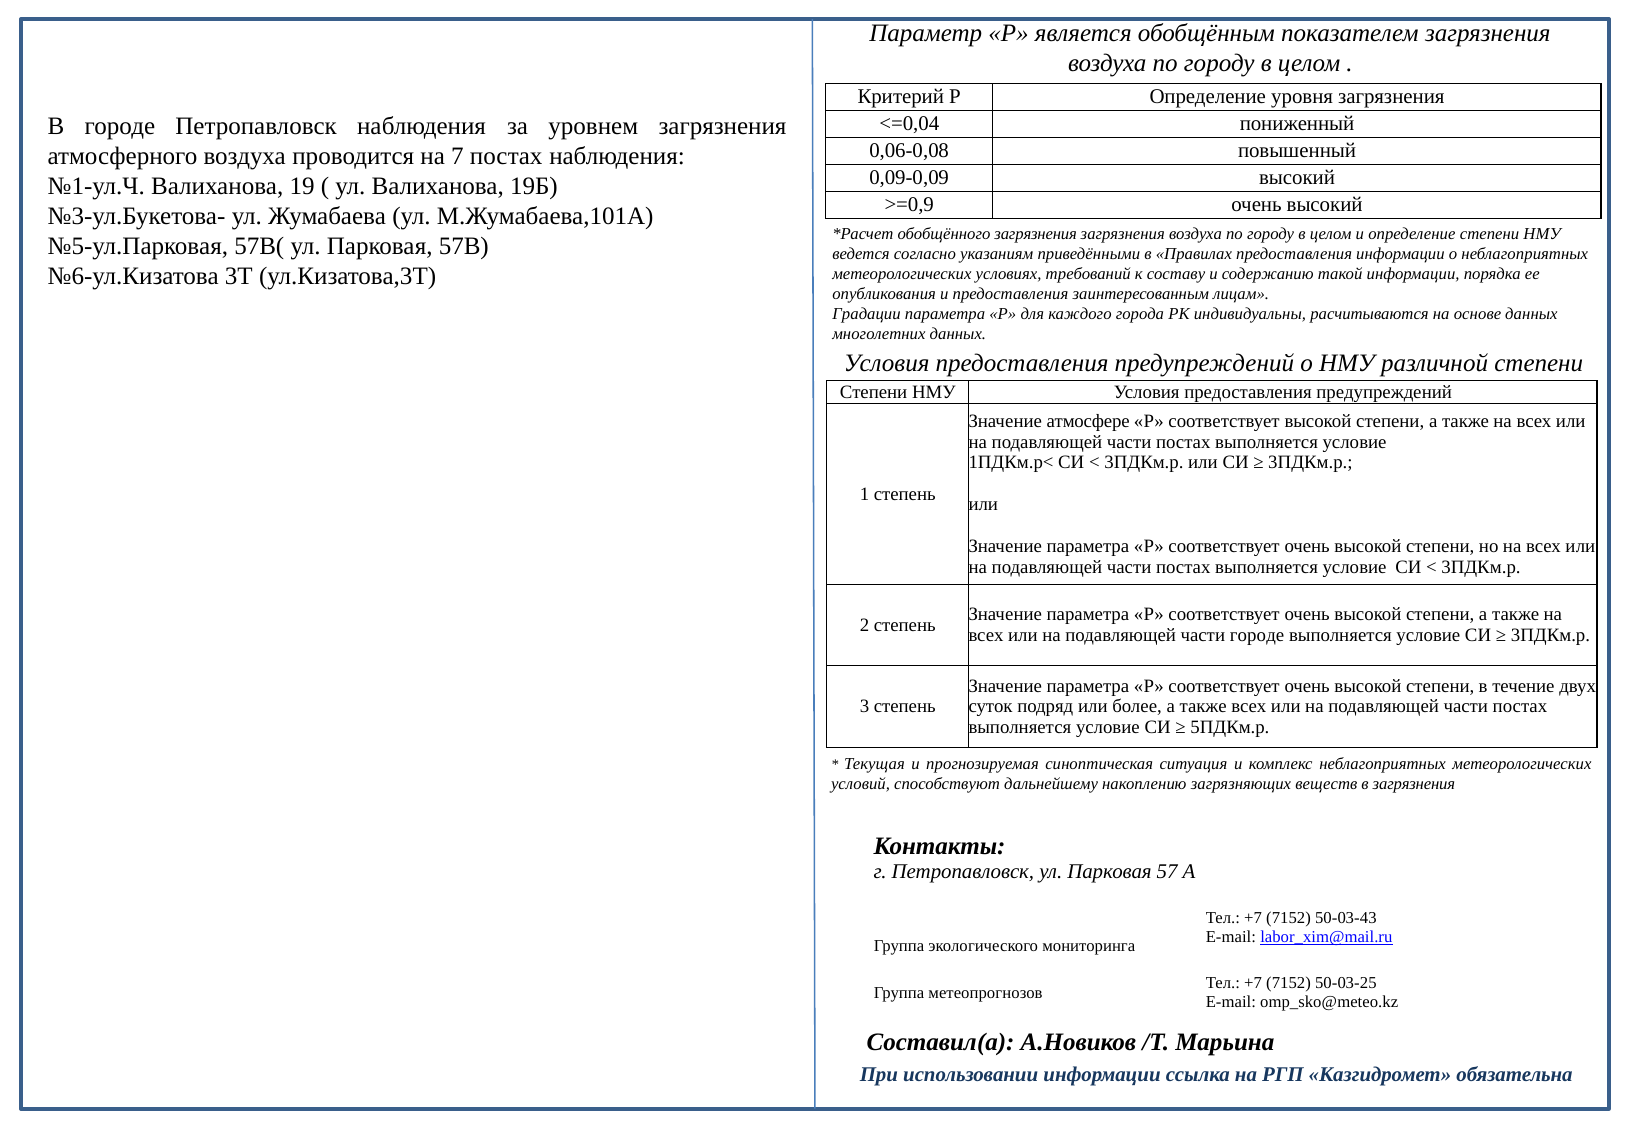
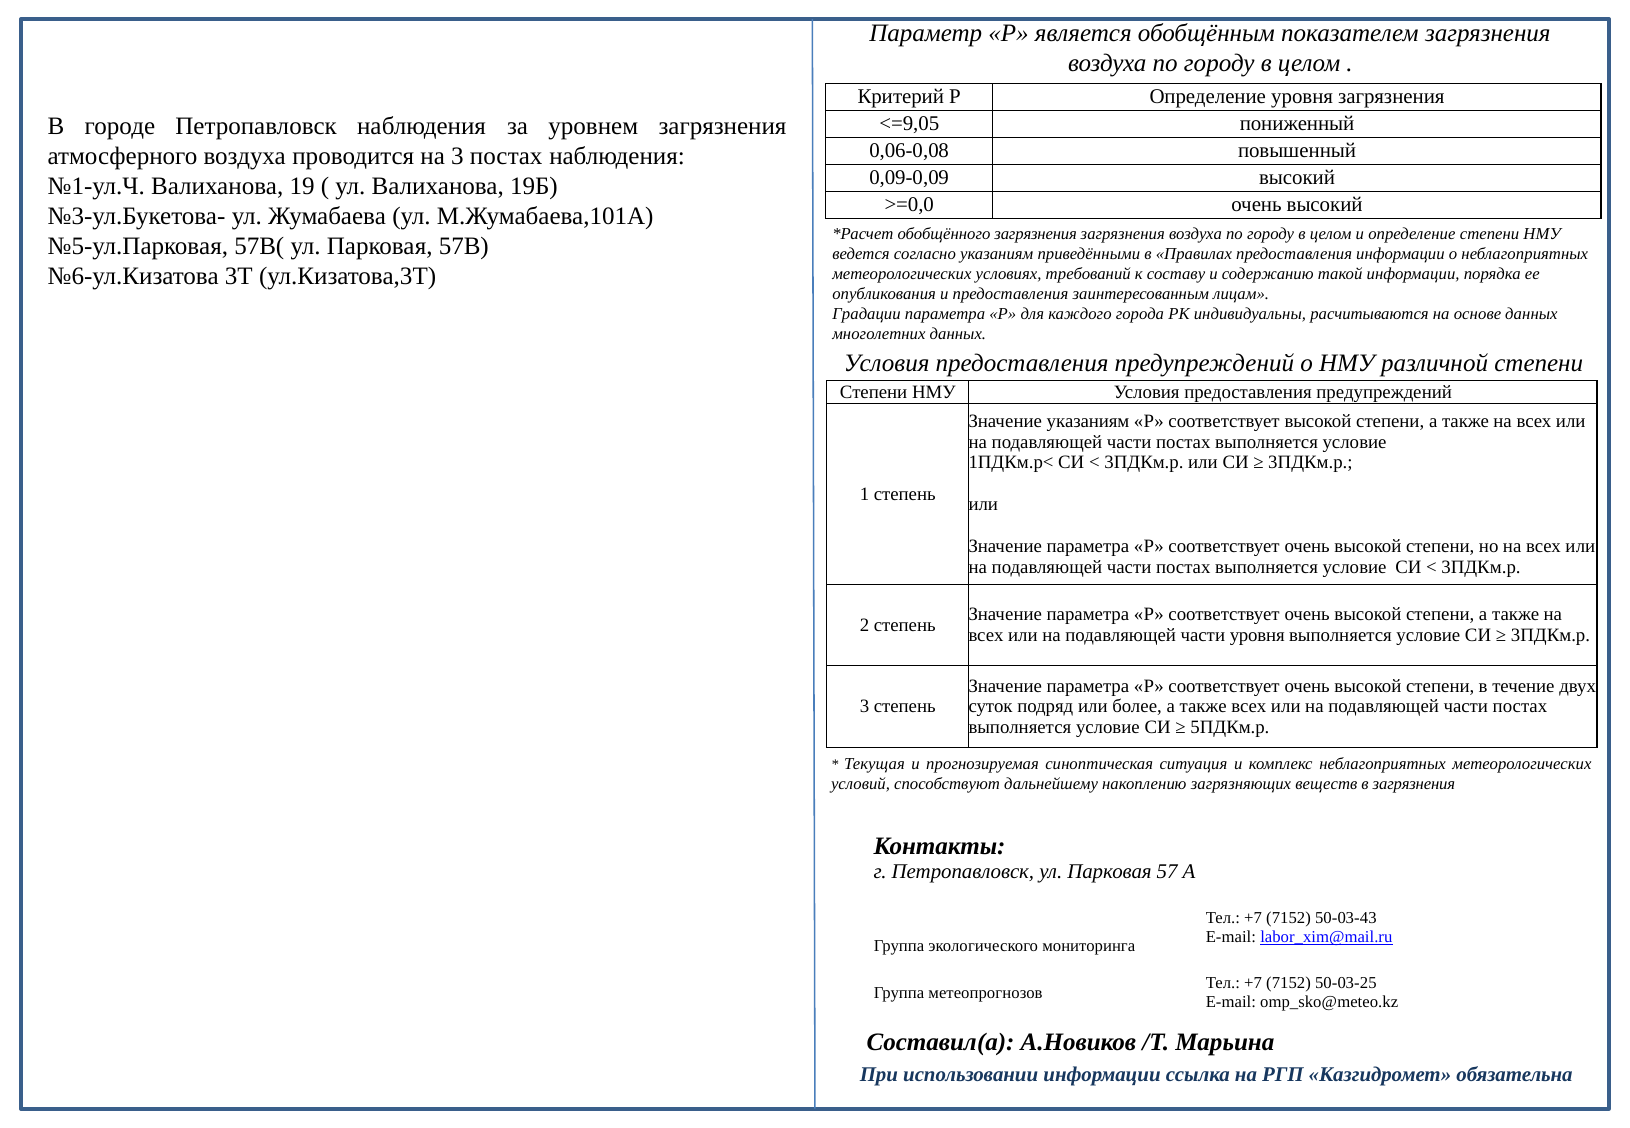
<=0,04: <=0,04 -> <=9,05 (909, 124)
на 7: 7 -> 3 (457, 156)
>=0,9: >=0,9 -> >=0,0 (909, 205)
Значение атмосфере: атмосфере -> указаниям (1088, 421)
части городе: городе -> уровня (1257, 636)
